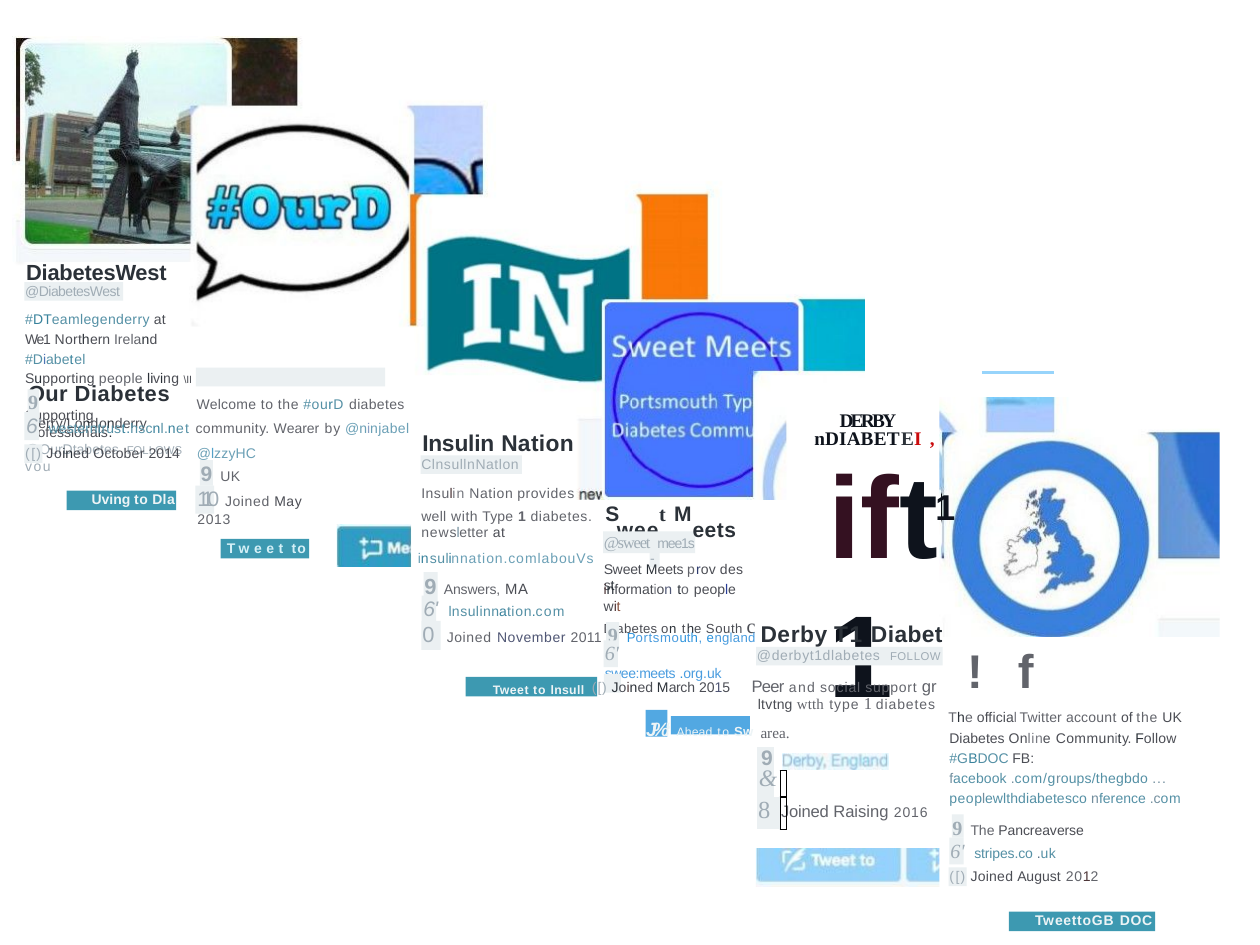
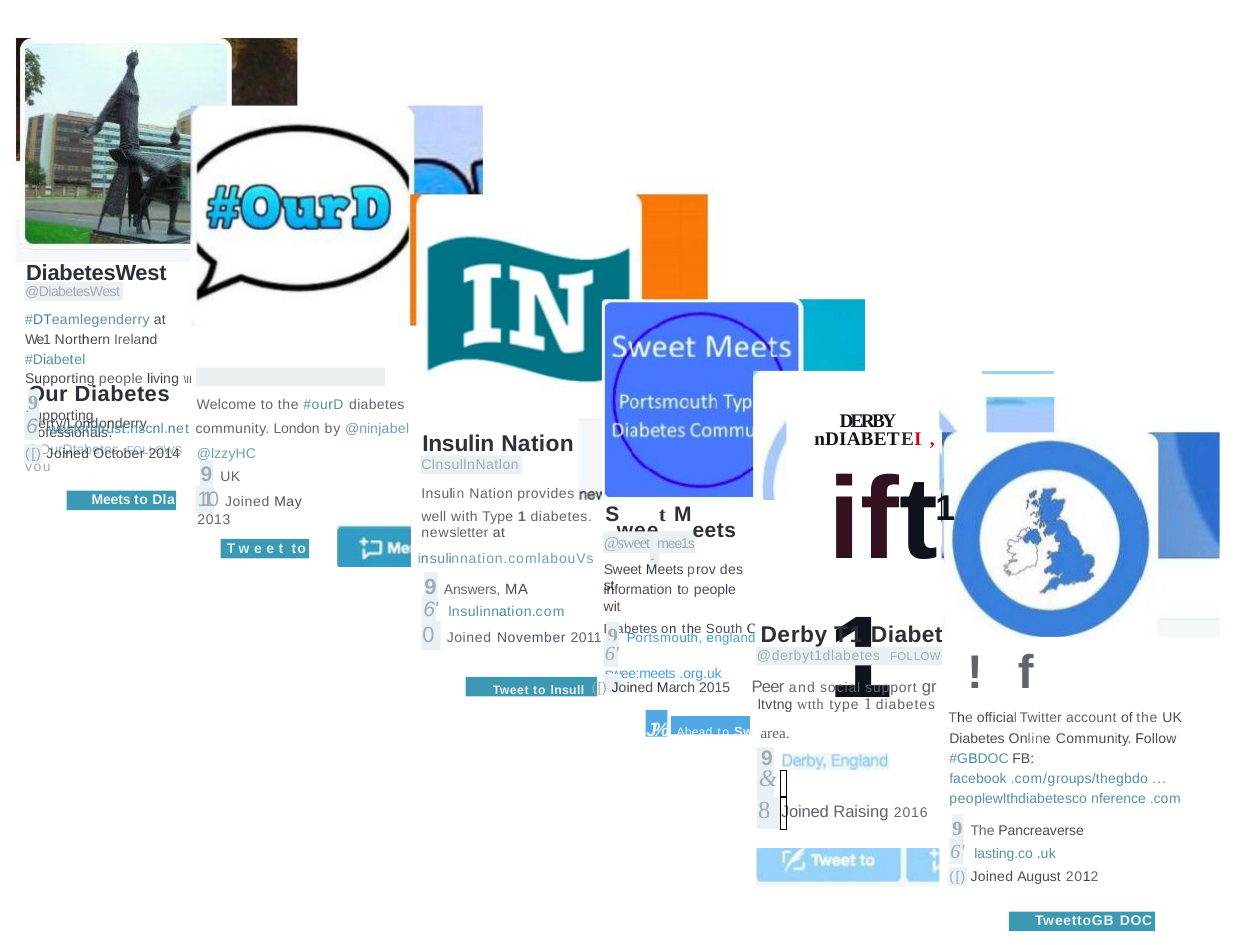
Wearer: Wearer -> London (297, 429)
Uving: Uving -> Meets (111, 500)
stripes.co: stripes.co -> lasting.co (1004, 854)
